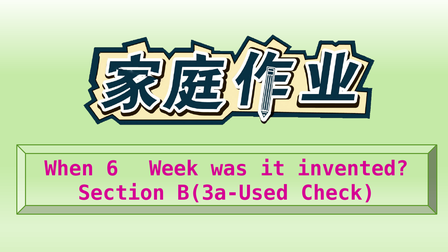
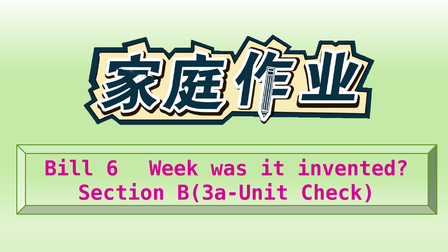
When: When -> Bill (69, 169)
B(3a-Used: B(3a-Used -> B(3a-Unit (233, 193)
